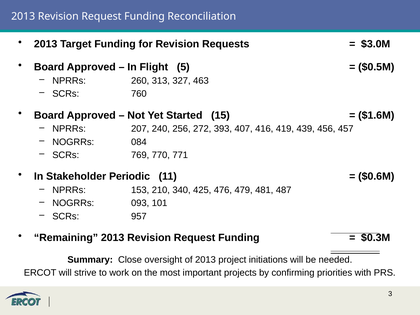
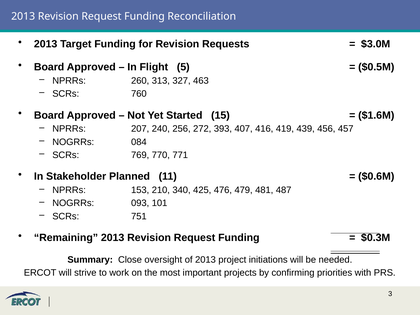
Periodic: Periodic -> Planned (130, 176)
957: 957 -> 751 (139, 216)
